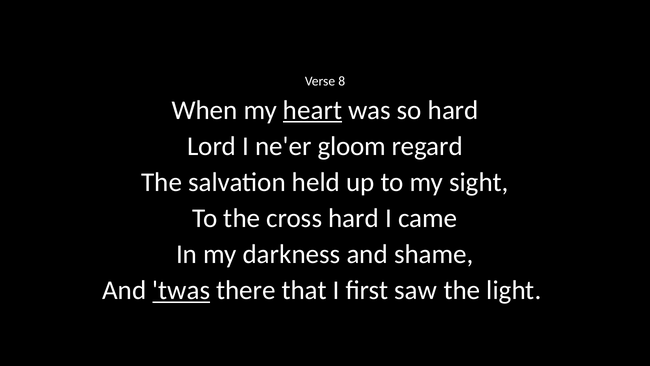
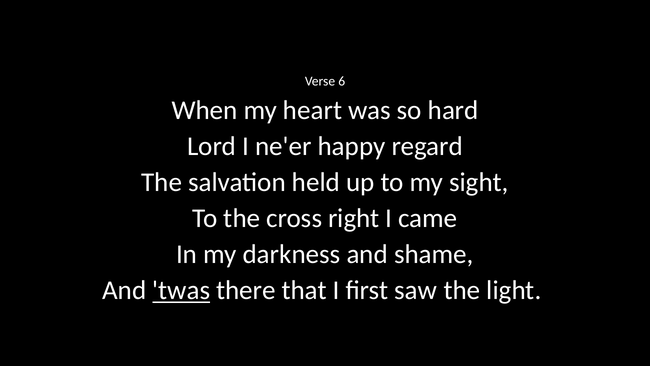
8: 8 -> 6 (342, 81)
heart underline: present -> none (313, 110)
gloom: gloom -> happy (352, 146)
cross hard: hard -> right (354, 218)
